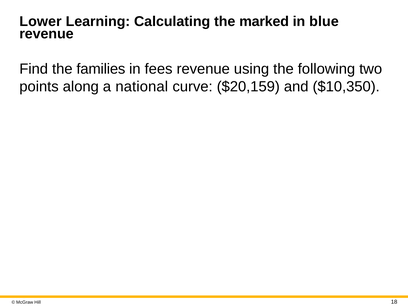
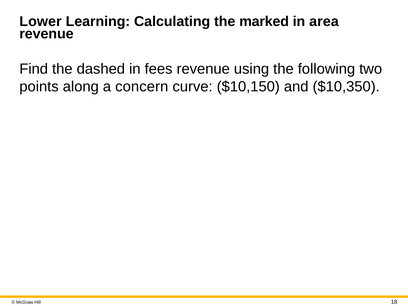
blue: blue -> area (324, 22)
families: families -> dashed (101, 69)
national: national -> concern (142, 87)
$20,159: $20,159 -> $10,150 (248, 87)
